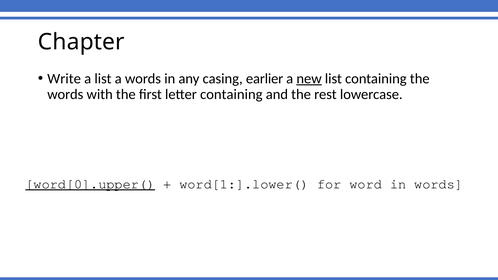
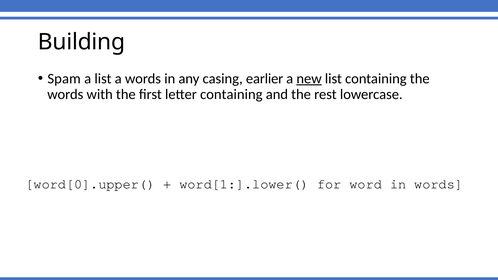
Chapter: Chapter -> Building (81, 42)
Write: Write -> Spam (64, 79)
word[0].upper( underline: present -> none (90, 184)
